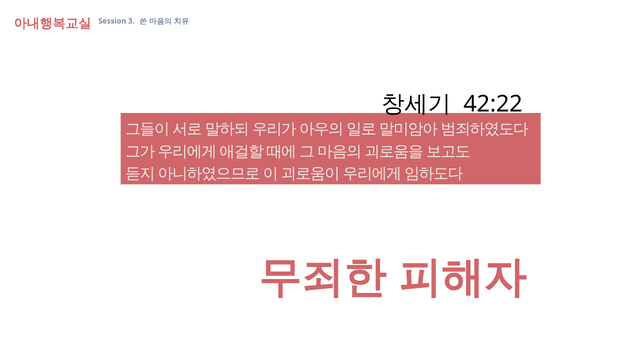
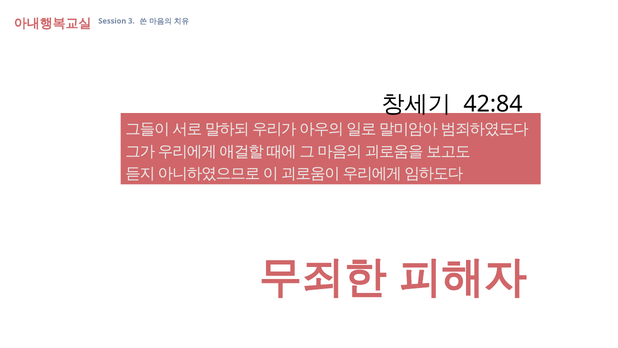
42:22: 42:22 -> 42:84 (493, 104)
